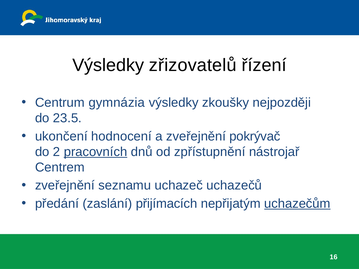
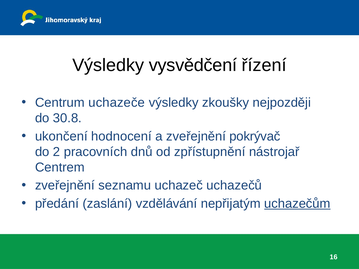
zřizovatelů: zřizovatelů -> vysvědčení (193, 65)
gymnázia: gymnázia -> uchazeče (117, 103)
23.5: 23.5 -> 30.8 (67, 118)
pracovních underline: present -> none (96, 152)
přijímacích: přijímacích -> vzdělávání (167, 204)
